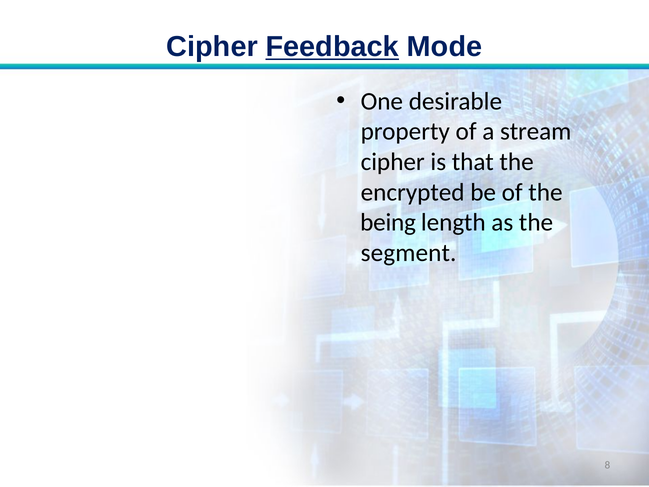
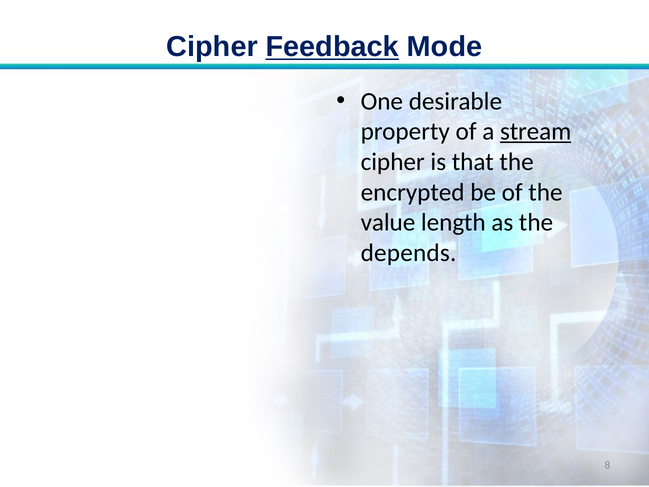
stream underline: none -> present (536, 132)
being: being -> value (388, 222)
segment: segment -> depends (409, 253)
